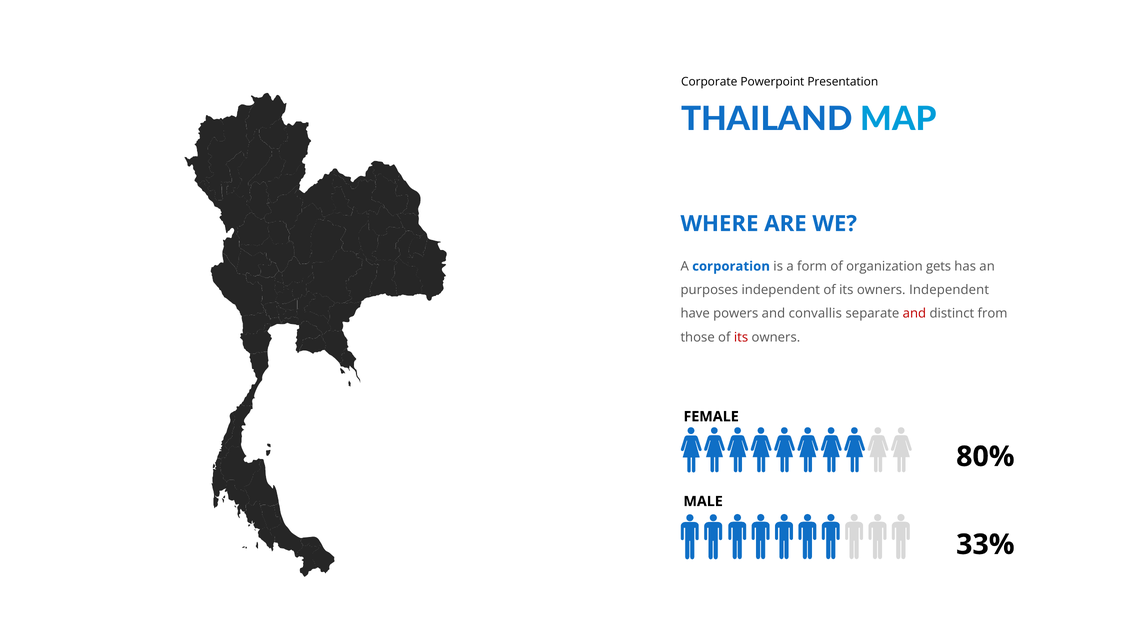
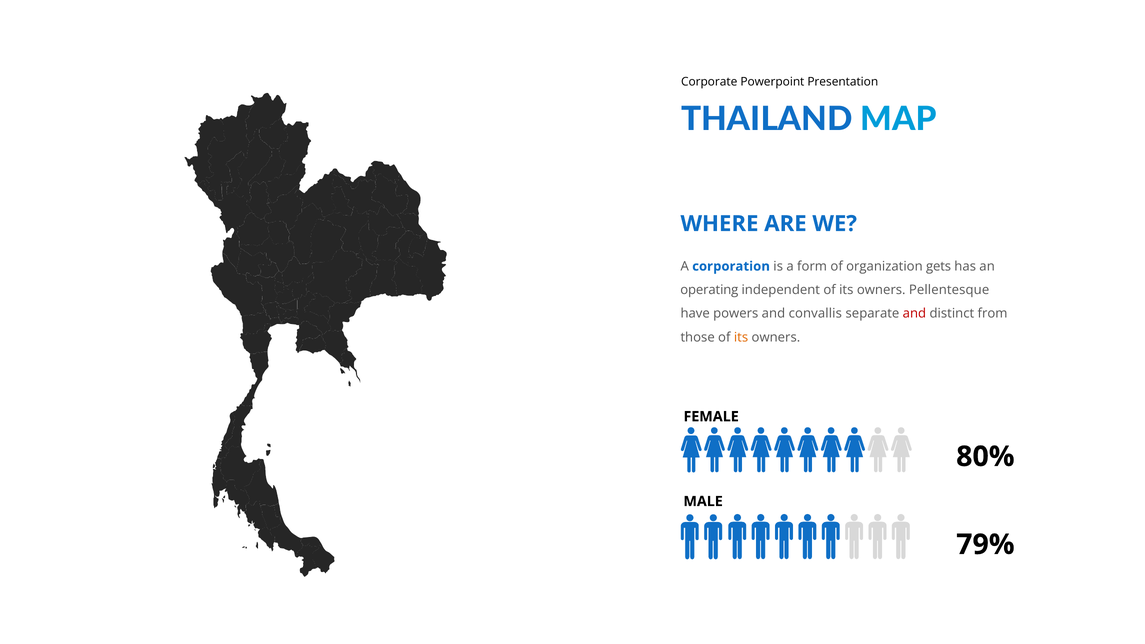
purposes: purposes -> operating (709, 290)
owners Independent: Independent -> Pellentesque (949, 290)
its colour: red -> orange (741, 337)
33%: 33% -> 79% (985, 545)
